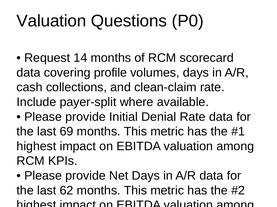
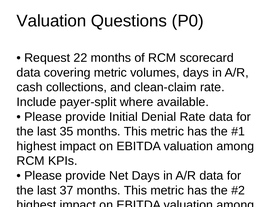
14: 14 -> 22 (80, 58)
covering profile: profile -> metric (110, 73)
69: 69 -> 35 (67, 132)
62: 62 -> 37 (67, 191)
